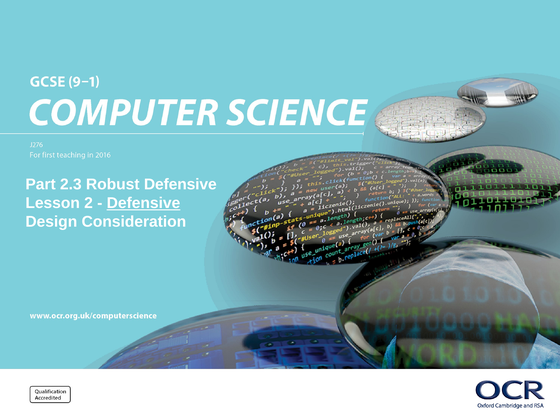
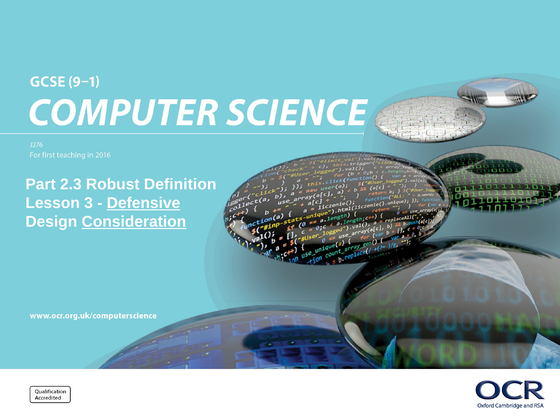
Robust Defensive: Defensive -> Definition (180, 184)
2: 2 -> 3 (89, 203)
Consideration underline: none -> present (134, 222)
